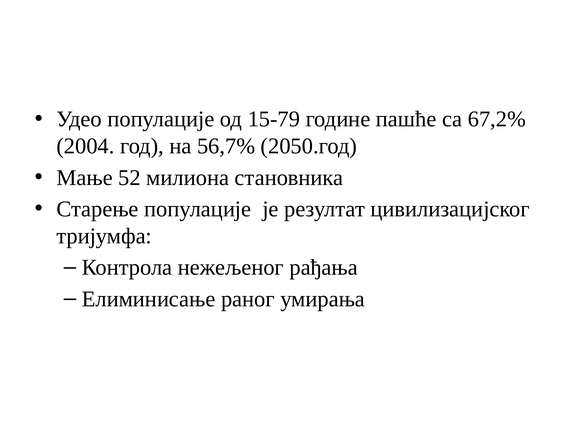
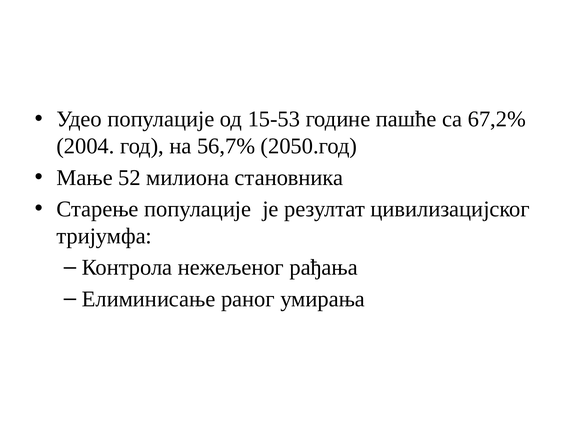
15-79: 15-79 -> 15-53 (274, 119)
